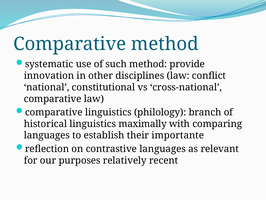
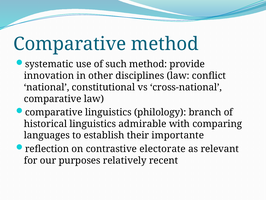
maximally: maximally -> admirable (142, 124)
contrastive languages: languages -> electorate (163, 149)
